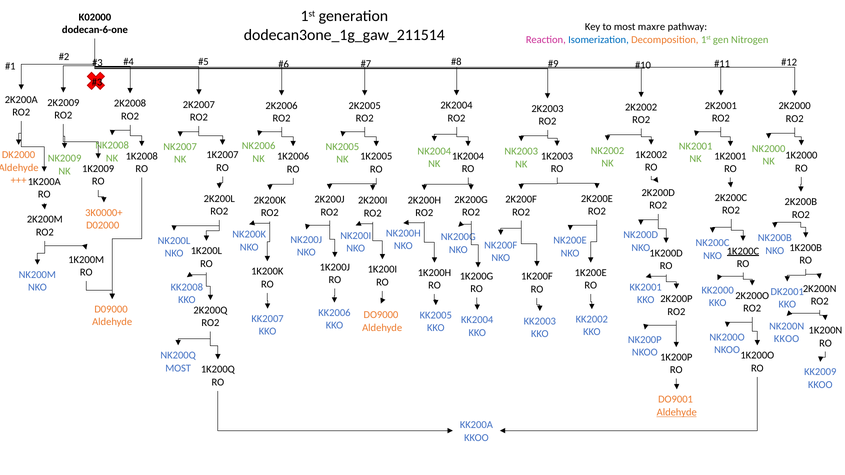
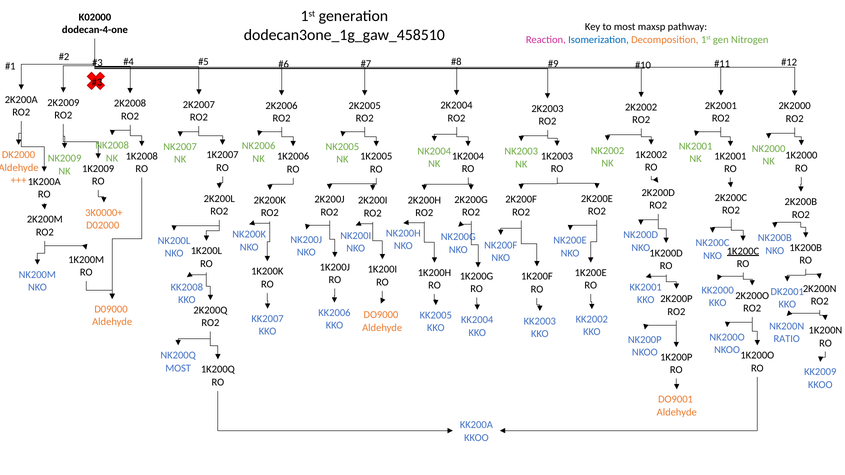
dodecan-6-one: dodecan-6-one -> dodecan-4-one (95, 30)
maxre: maxre -> maxsp (652, 27)
dodecan3one_1g_gaw_211514: dodecan3one_1g_gaw_211514 -> dodecan3one_1g_gaw_458510 (344, 35)
KKOO: KKOO -> RATIO (787, 339)
Aldehyde underline: present -> none (677, 412)
